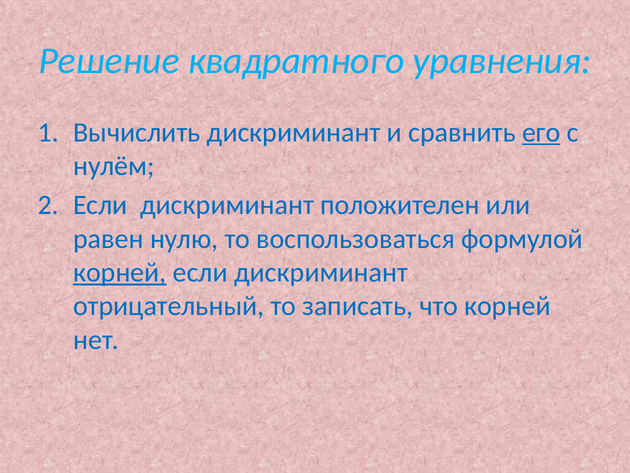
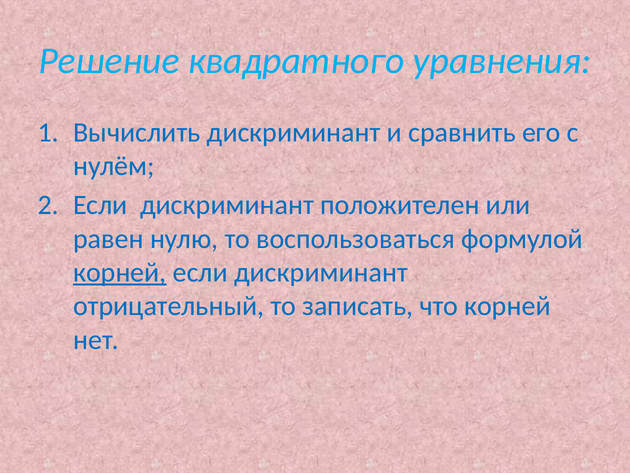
его underline: present -> none (541, 132)
